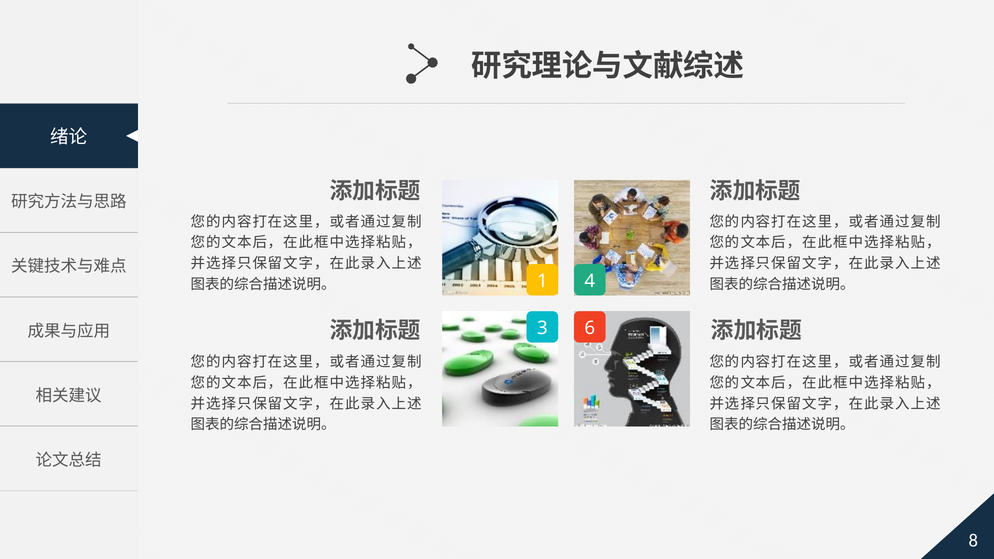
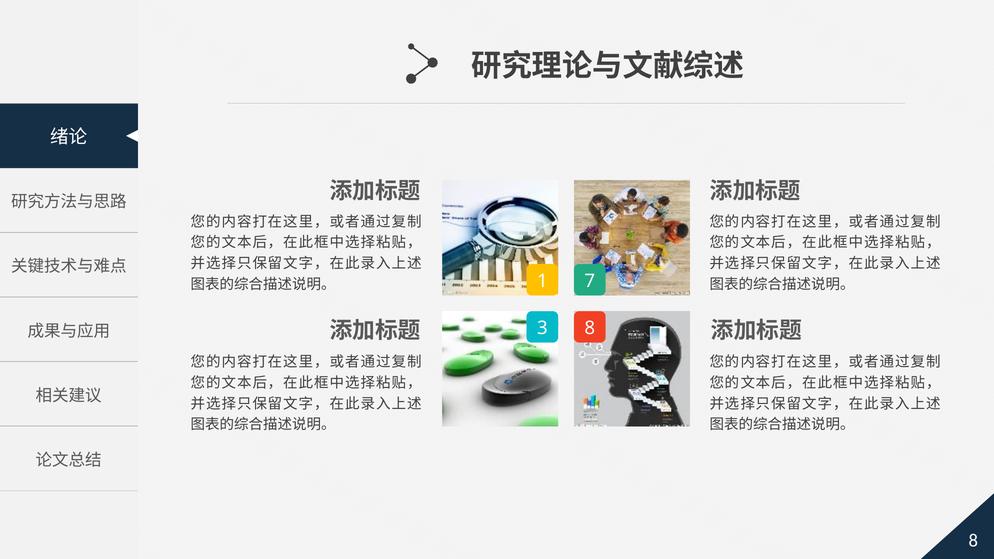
4: 4 -> 7 (590, 281)
3 6: 6 -> 8 (590, 328)
